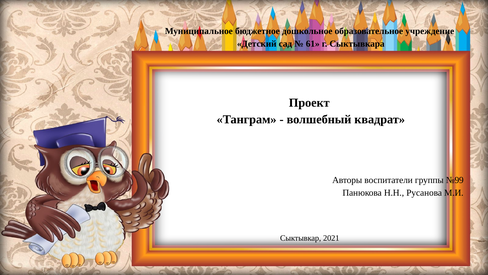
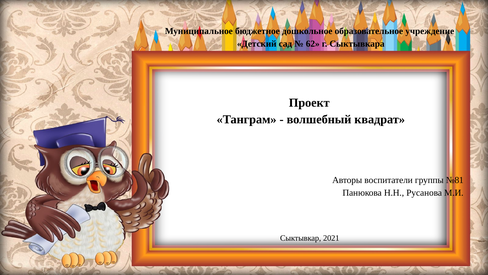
61: 61 -> 62 (313, 44)
№99: №99 -> №81 (455, 180)
